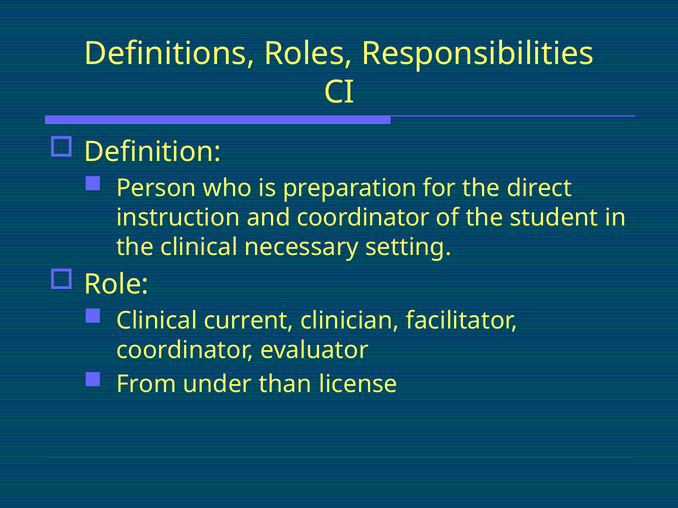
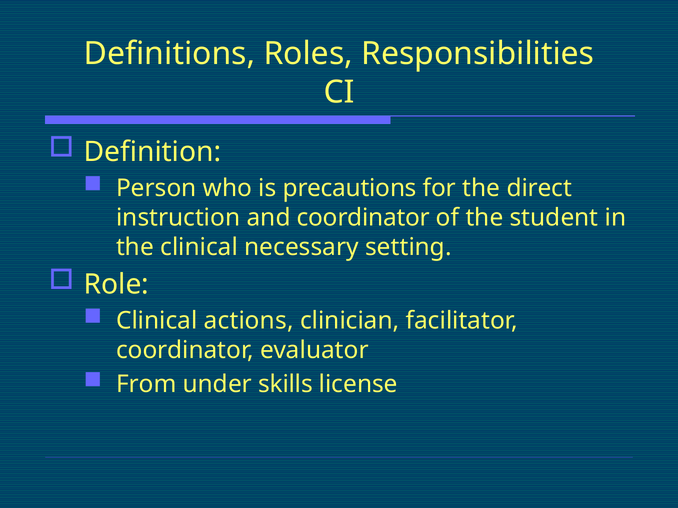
preparation: preparation -> precautions (350, 189)
current: current -> actions (249, 321)
than: than -> skills (286, 385)
